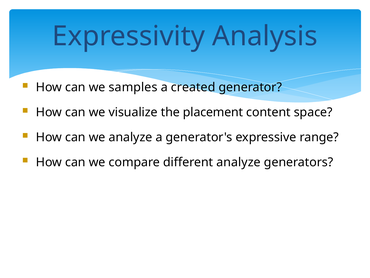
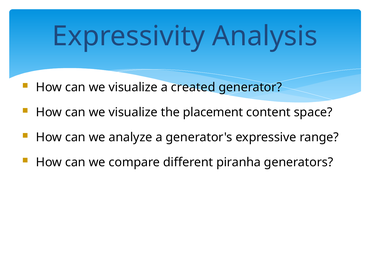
samples: samples -> visualize (133, 87)
different analyze: analyze -> piranha (239, 162)
